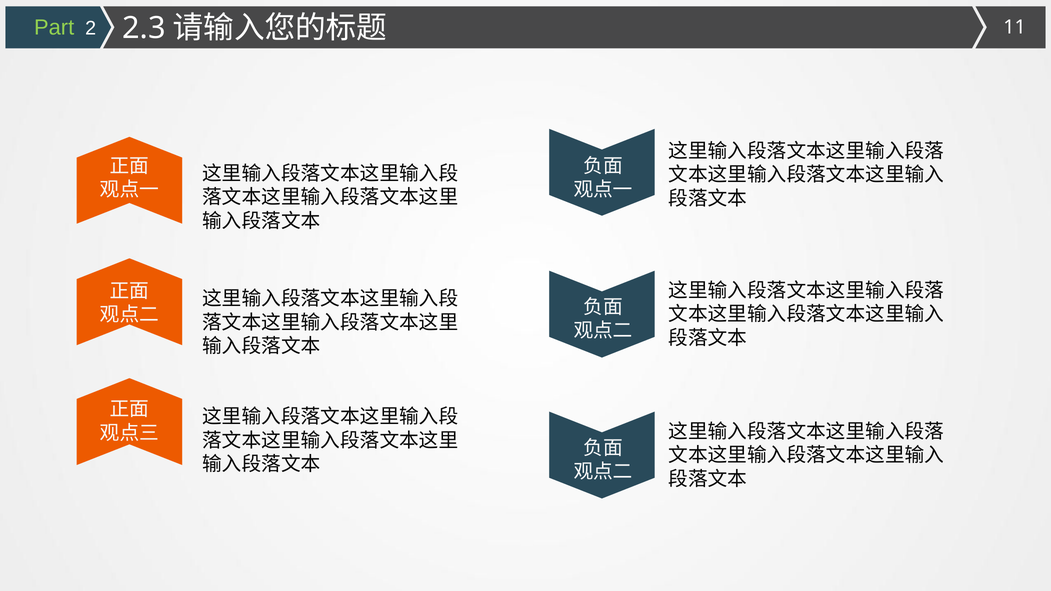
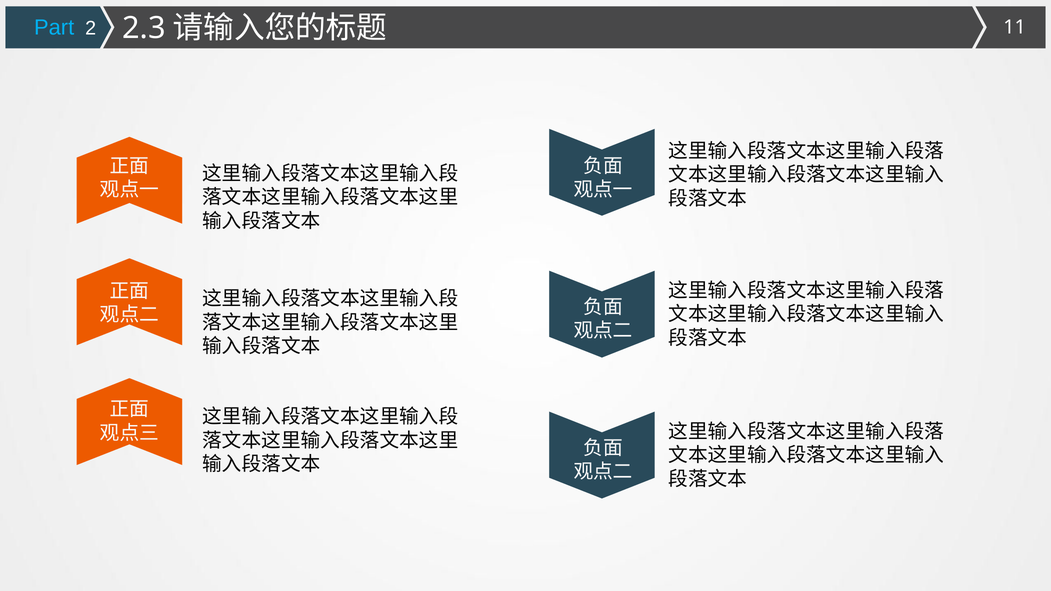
Part colour: light green -> light blue (54, 28)
